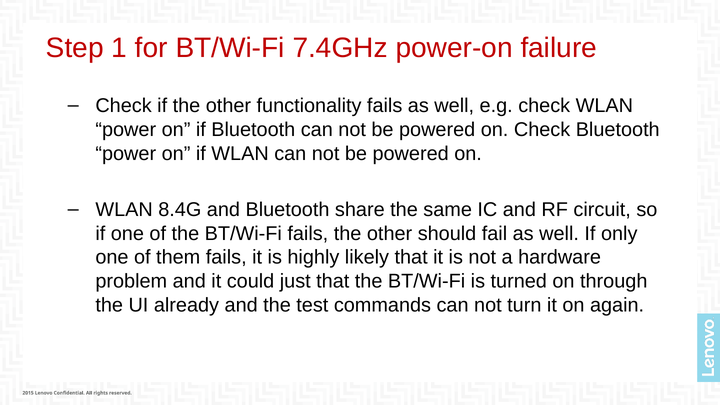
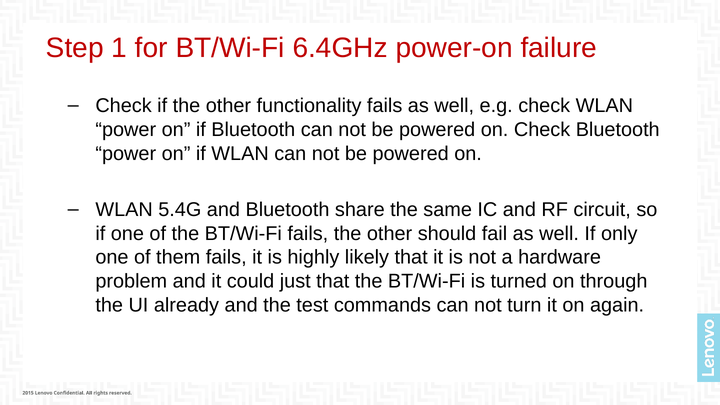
7.4GHz: 7.4GHz -> 6.4GHz (340, 48)
8.4G: 8.4G -> 5.4G (180, 210)
